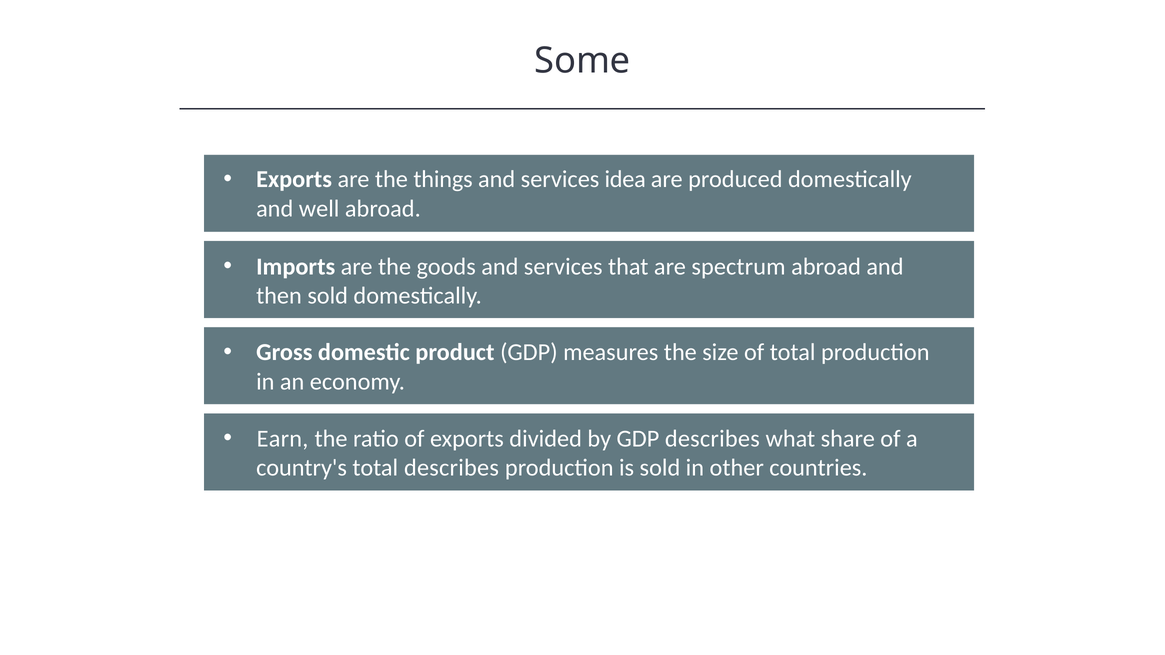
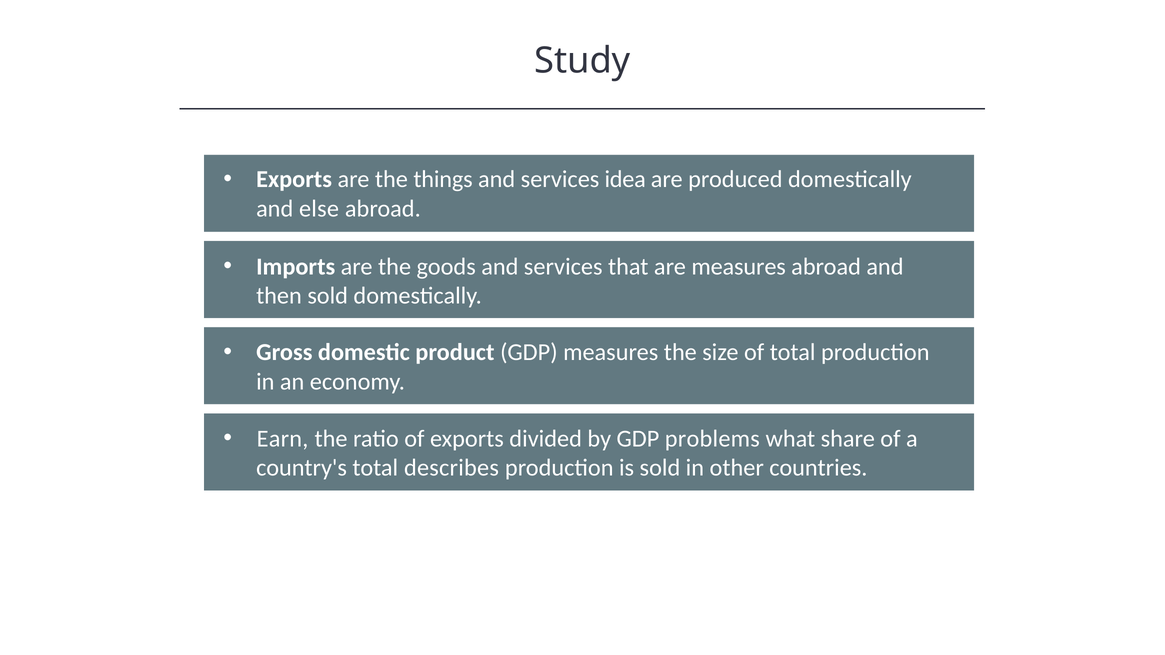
Some: Some -> Study (582, 61)
well: well -> else (319, 209)
are spectrum: spectrum -> measures (739, 267)
GDP describes: describes -> problems (712, 439)
